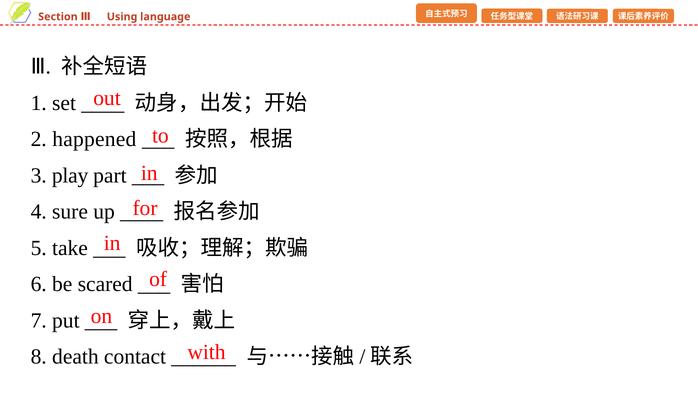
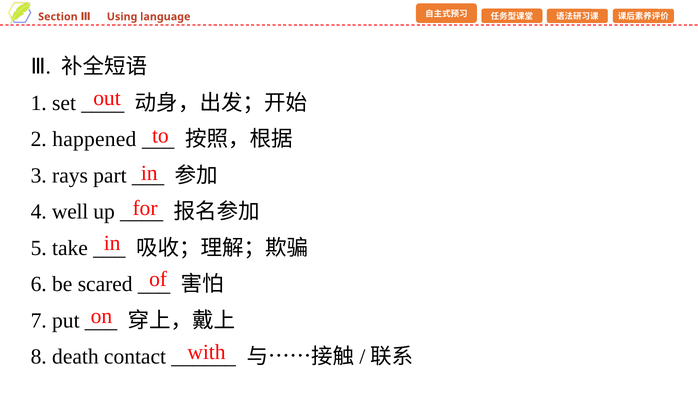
play: play -> rays (70, 175)
sure: sure -> well (70, 212)
